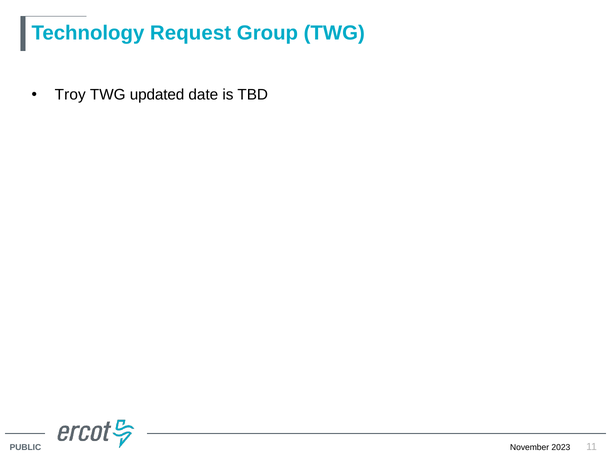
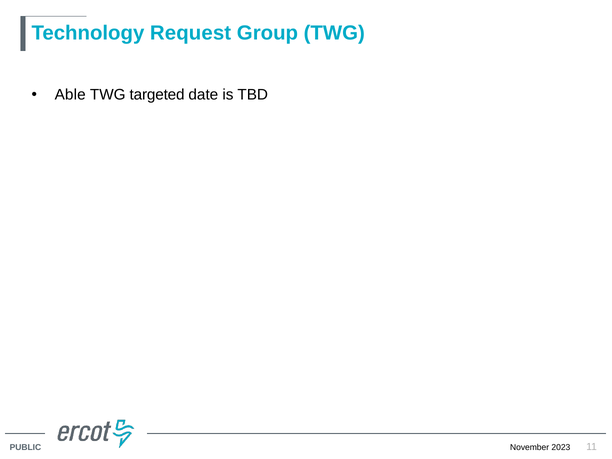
Troy: Troy -> Able (70, 95)
updated: updated -> targeted (157, 95)
